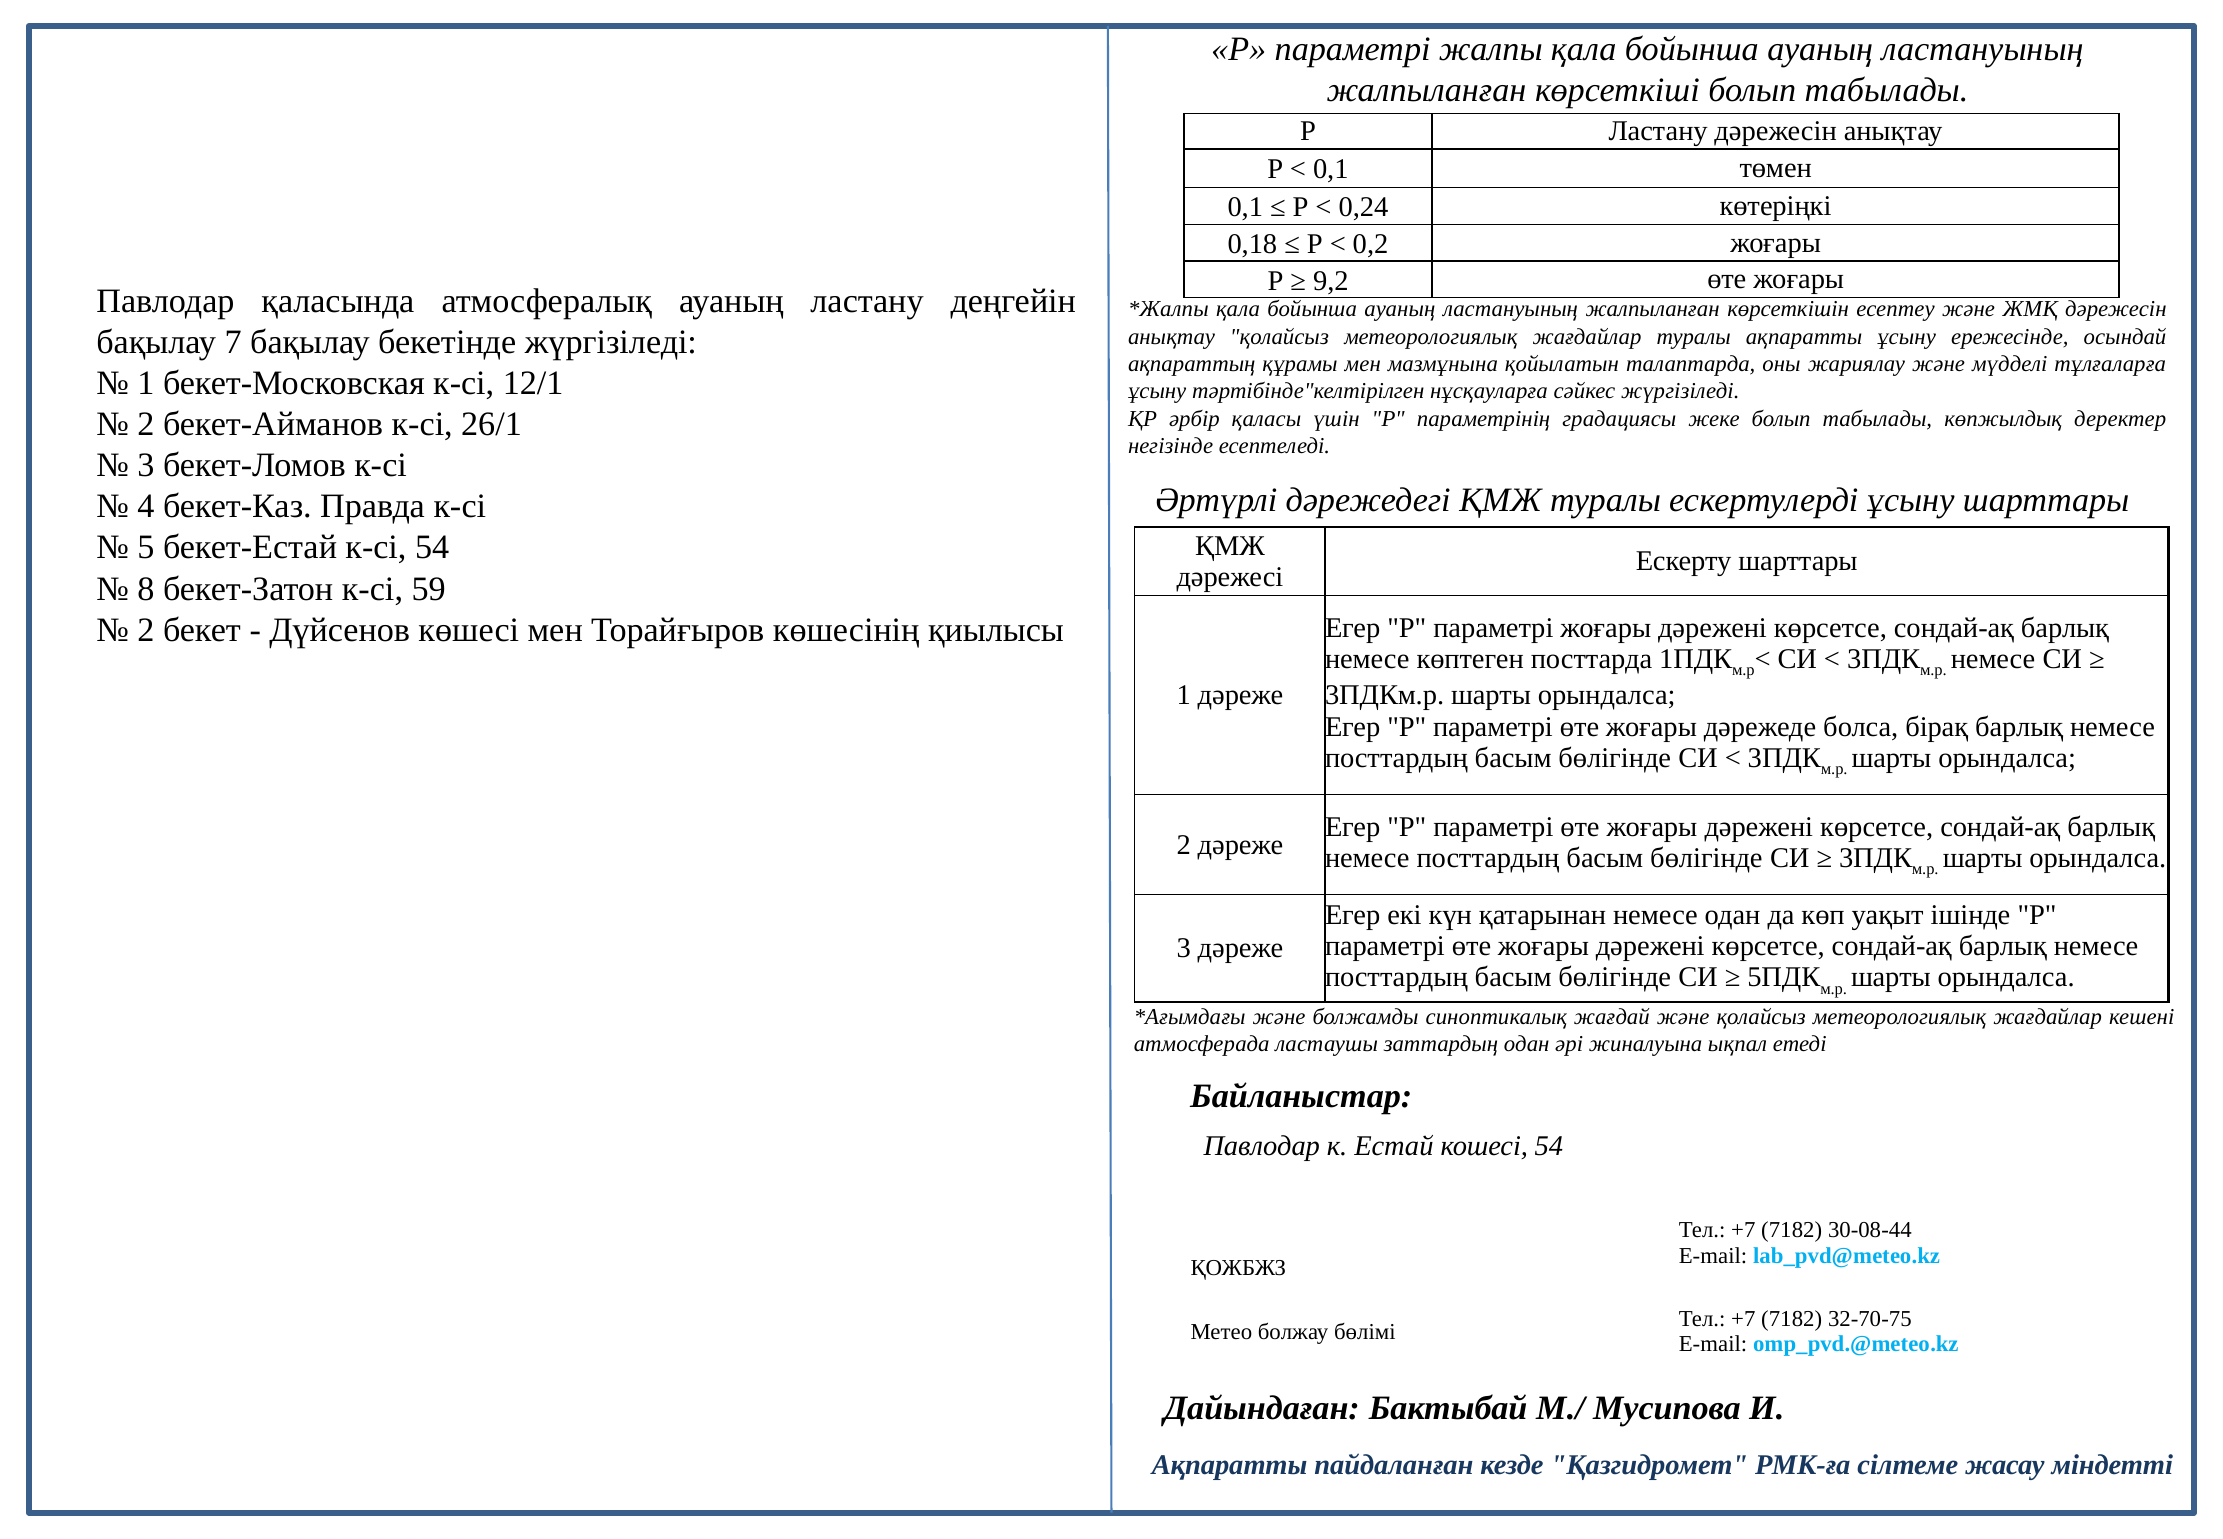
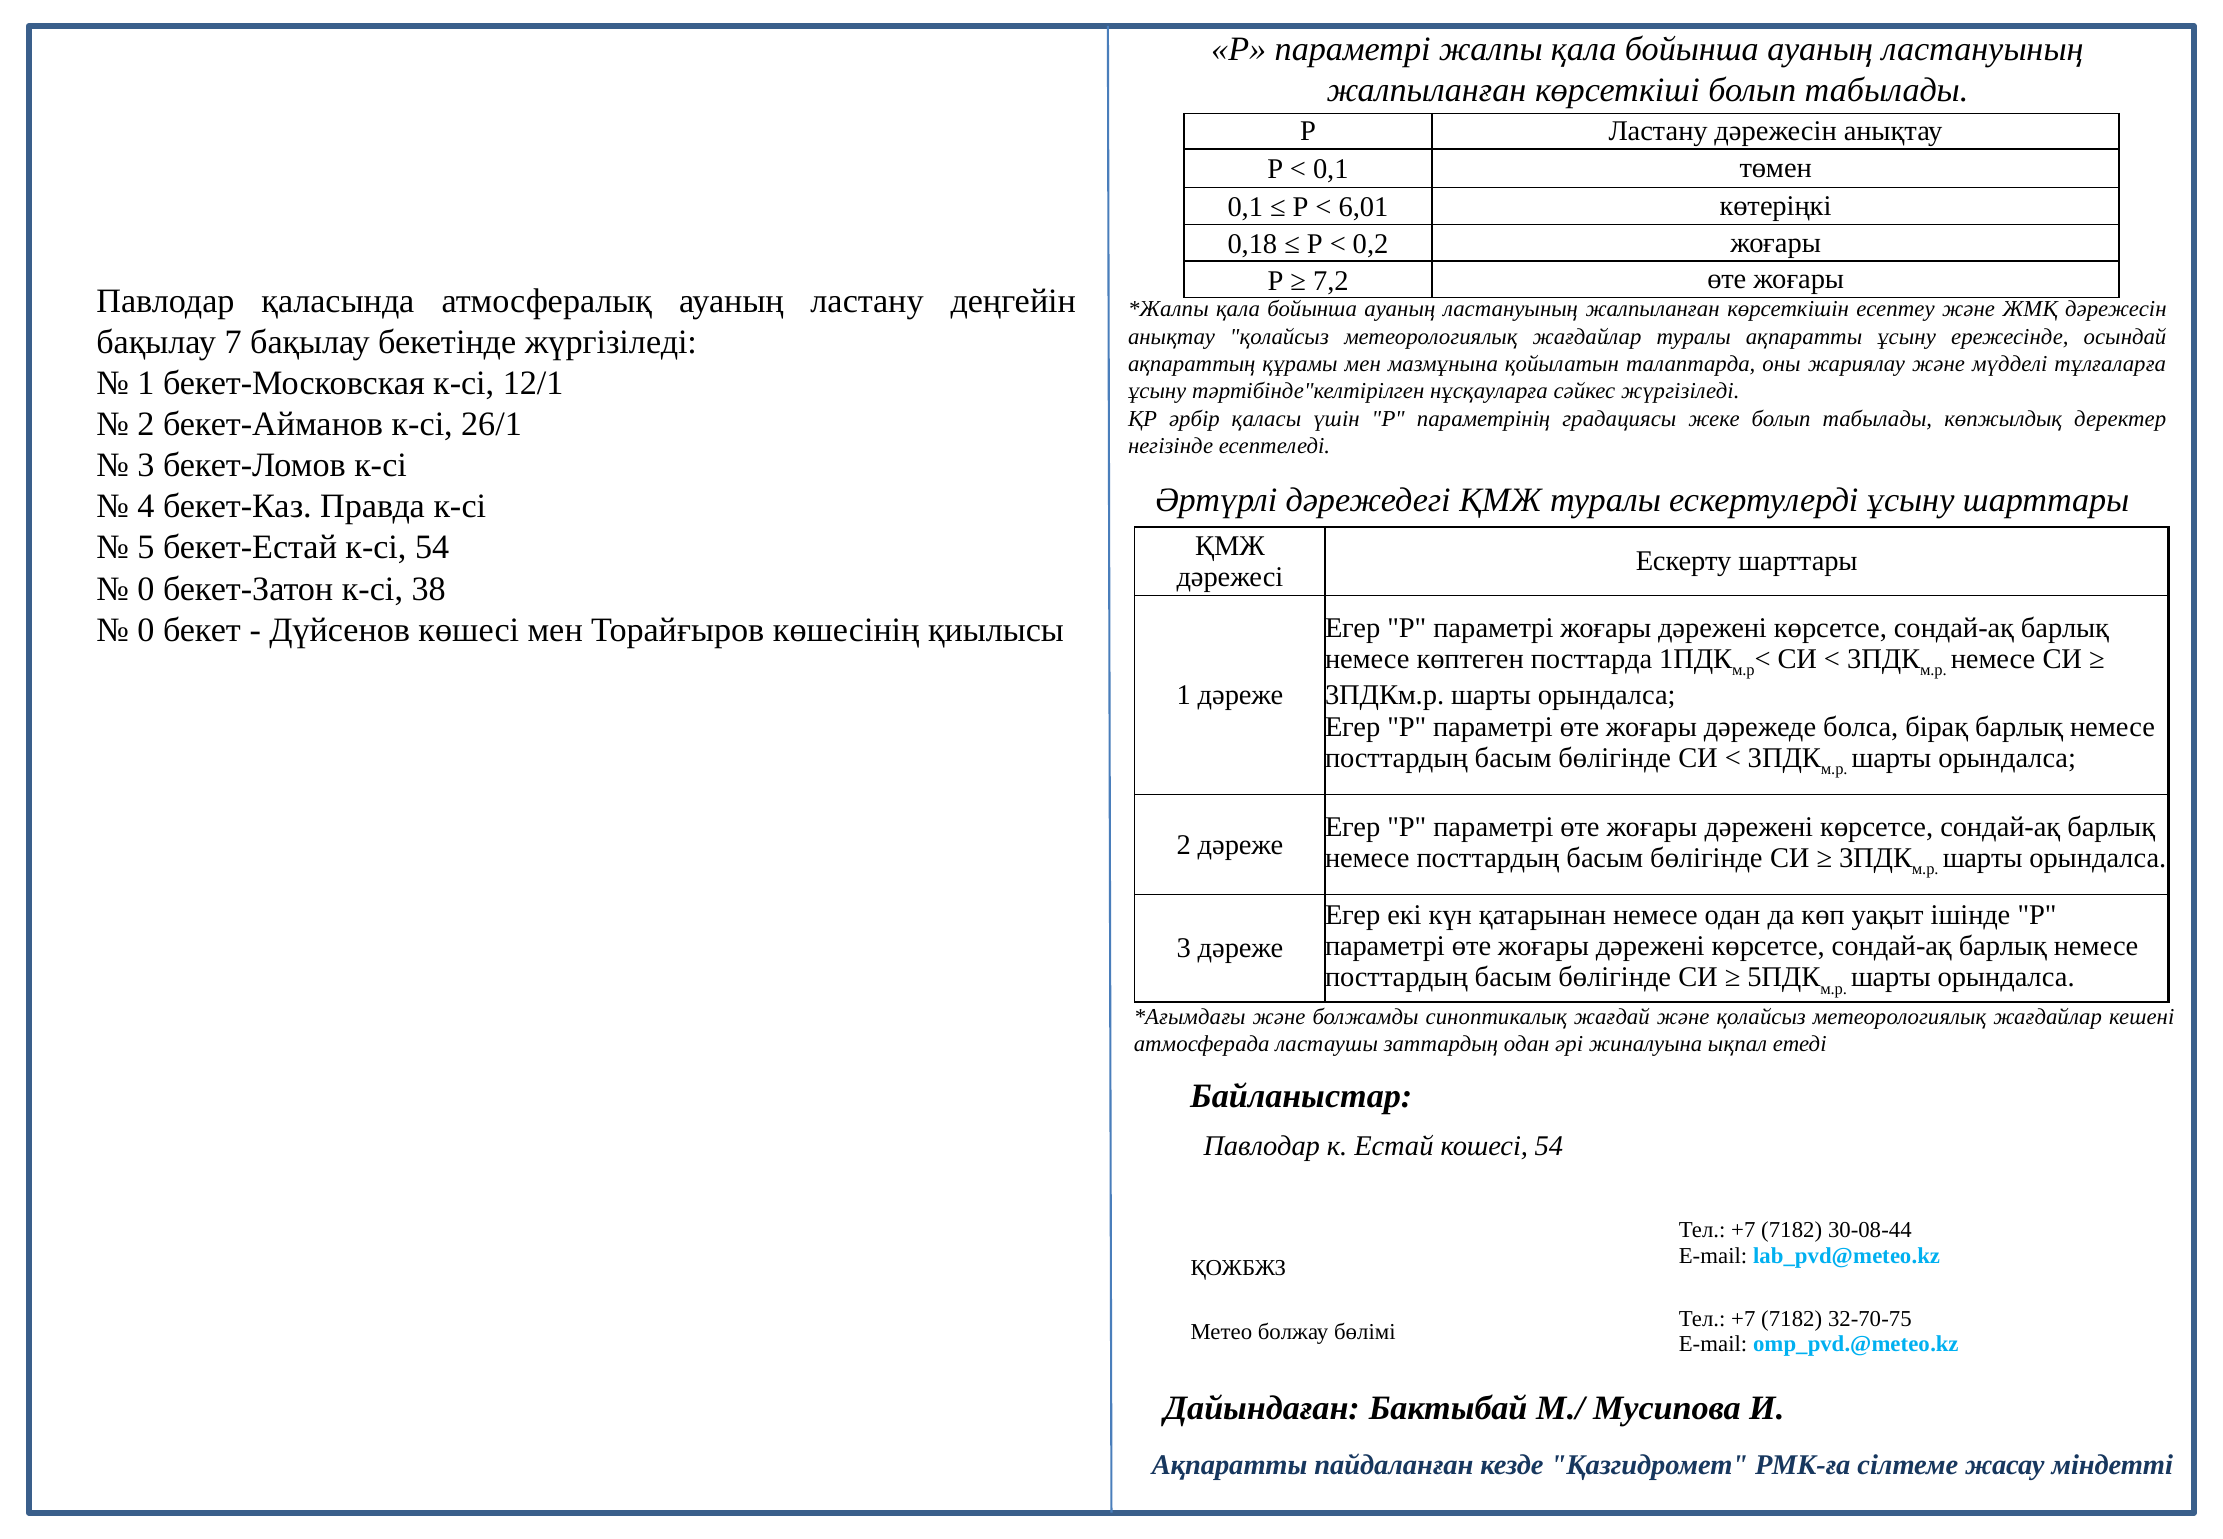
0,24: 0,24 -> 6,01 (1364, 207)
9,2: 9,2 -> 7,2 (1331, 281)
8: 8 -> 0 (146, 589)
59: 59 -> 38 (429, 589)
2: 2 -> 0 (146, 630)
